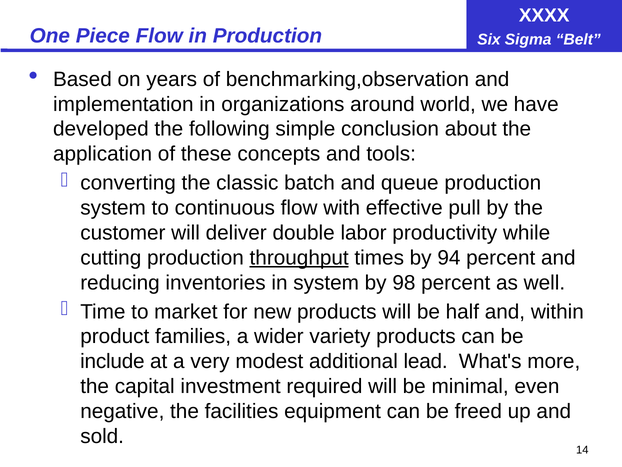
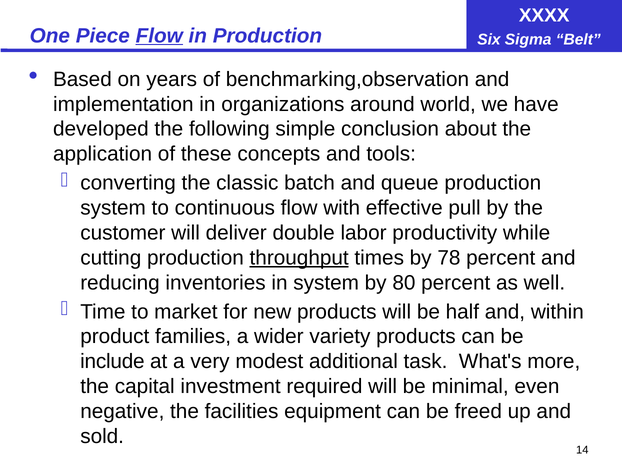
Flow underline: none -> present (159, 36)
94: 94 -> 78 (449, 258)
98: 98 -> 80 (404, 282)
lead: lead -> task (425, 361)
